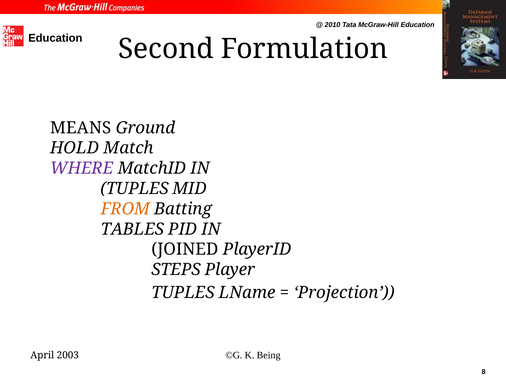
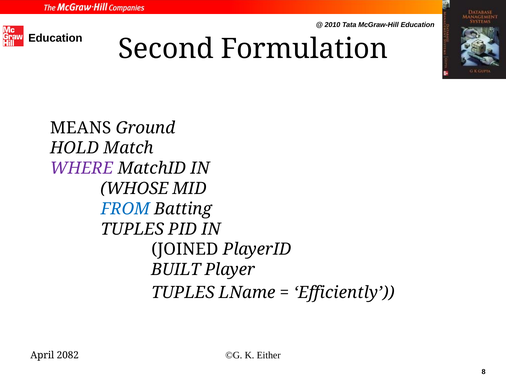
TUPLES: TUPLES -> WHOSE (135, 188)
FROM colour: orange -> blue (125, 209)
TABLES: TABLES -> TUPLES (132, 229)
STEPS: STEPS -> BUILT (176, 269)
Projection: Projection -> Efficiently (344, 292)
Being: Being -> Either (269, 355)
2003: 2003 -> 2082 (68, 355)
